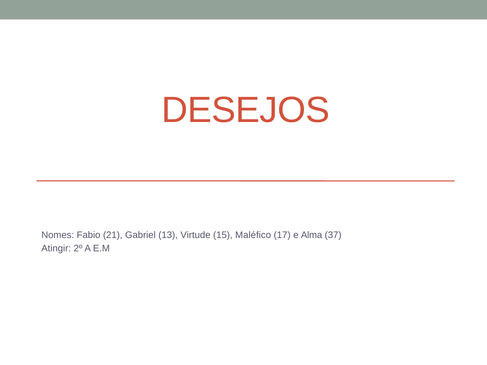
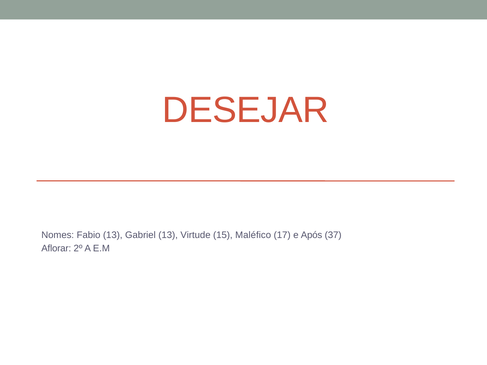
DESEJOS: DESEJOS -> DESEJAR (246, 110)
Fabio 21: 21 -> 13 (113, 235)
Alma: Alma -> Após (312, 235)
Atingir: Atingir -> Aflorar (56, 249)
